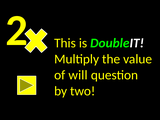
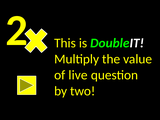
will: will -> live (78, 75)
